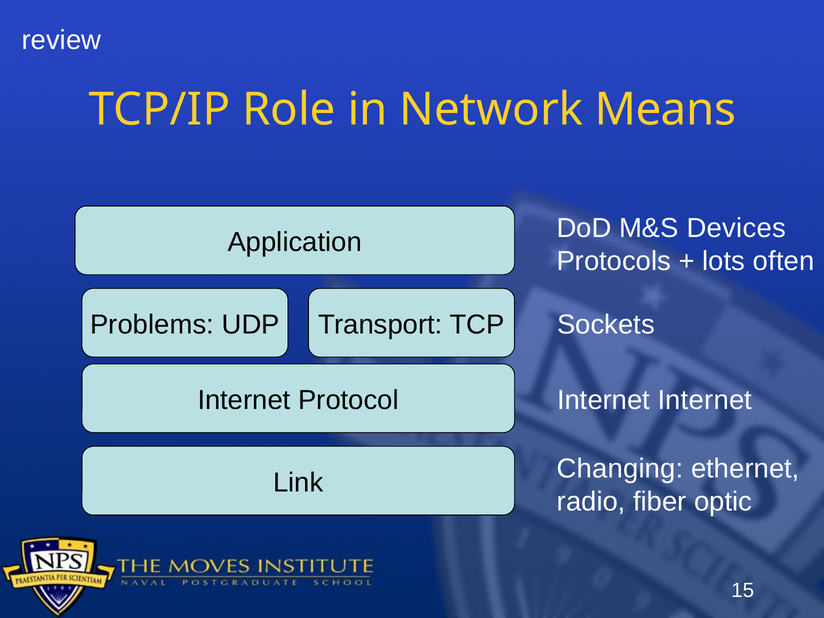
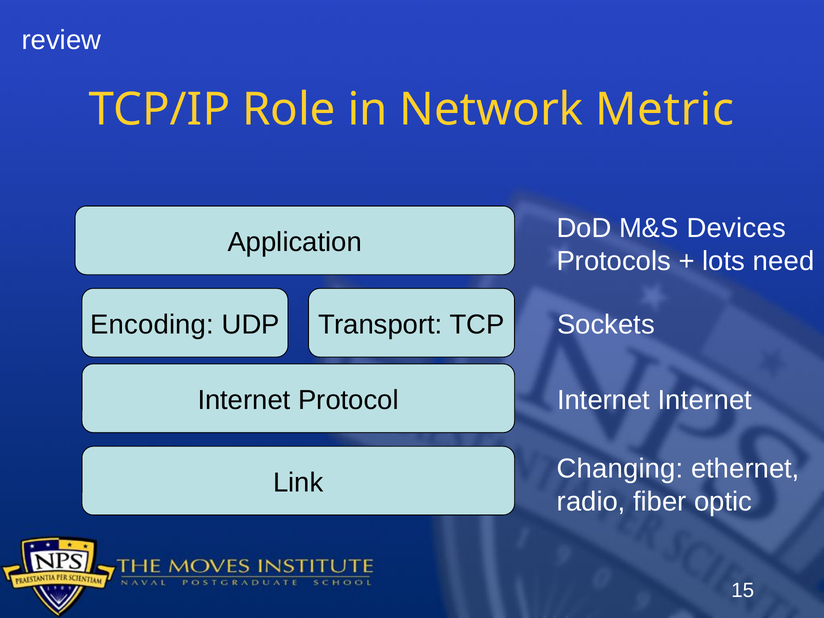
Means: Means -> Metric (665, 110)
often: often -> need (784, 261)
Problems: Problems -> Encoding (152, 325)
